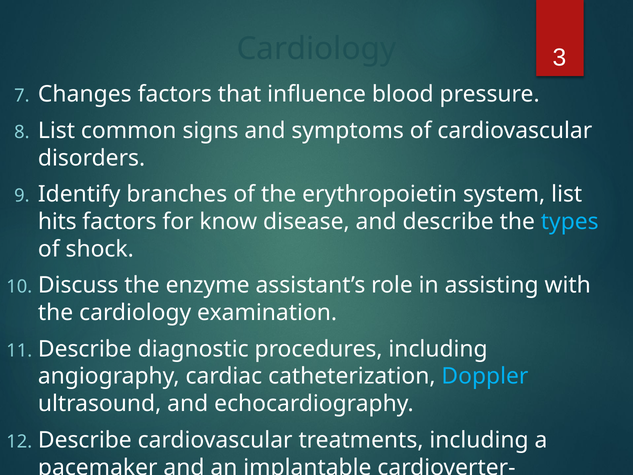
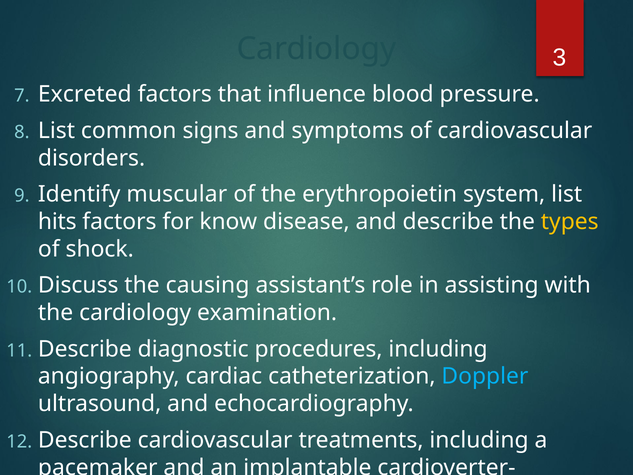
Changes: Changes -> Excreted (85, 94)
branches: branches -> muscular (177, 194)
types colour: light blue -> yellow (570, 222)
enzyme: enzyme -> causing (208, 285)
